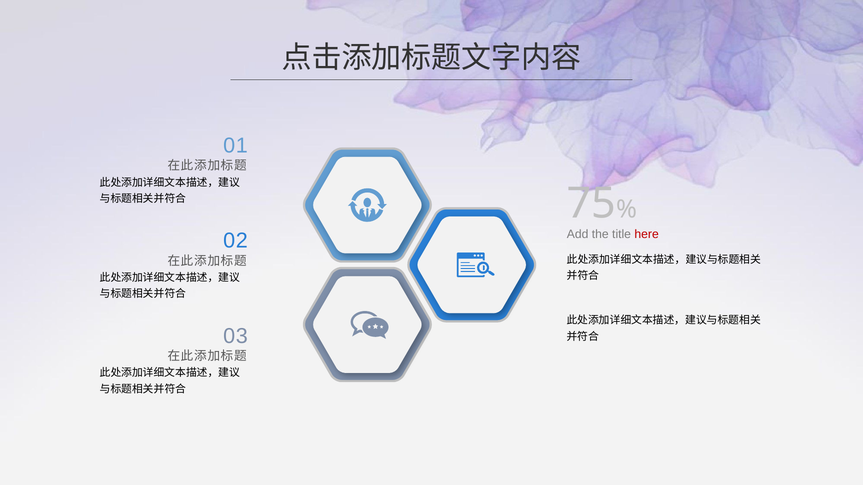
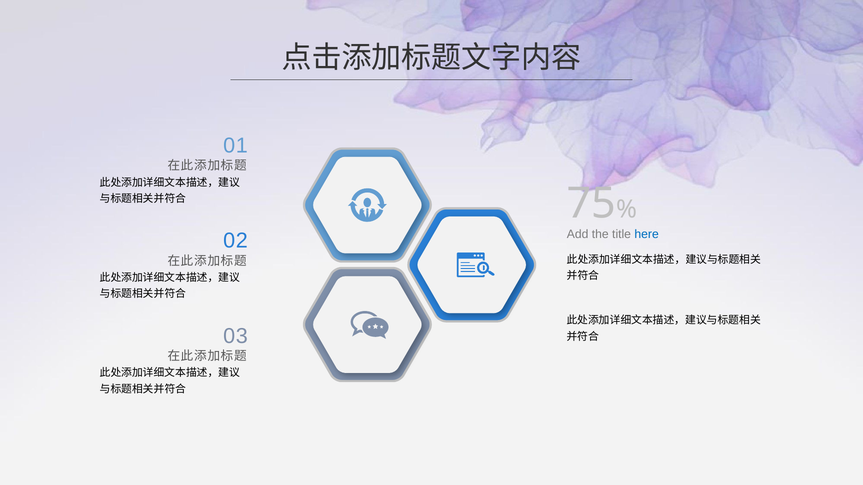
here colour: red -> blue (647, 234)
